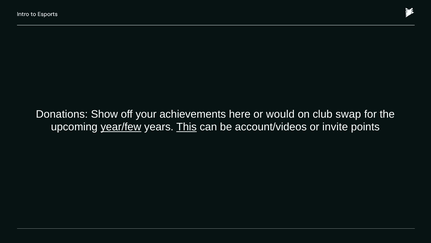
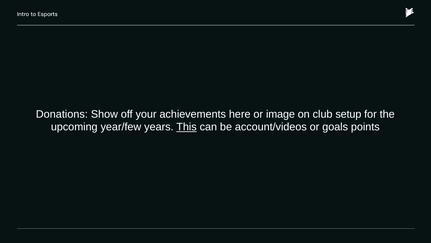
would: would -> image (280, 114)
swap: swap -> setup (348, 114)
year/few underline: present -> none (121, 127)
invite: invite -> goals (335, 127)
